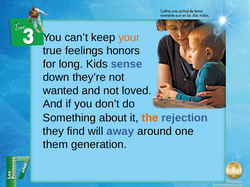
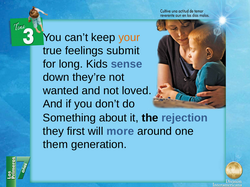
honors: honors -> submit (123, 51)
the colour: orange -> black (150, 118)
find: find -> first (76, 132)
away: away -> more (120, 132)
